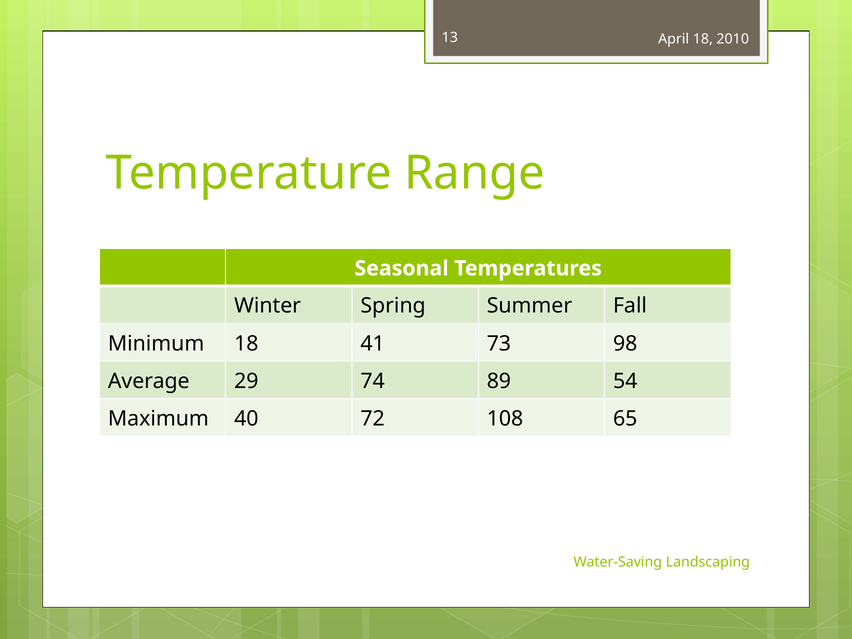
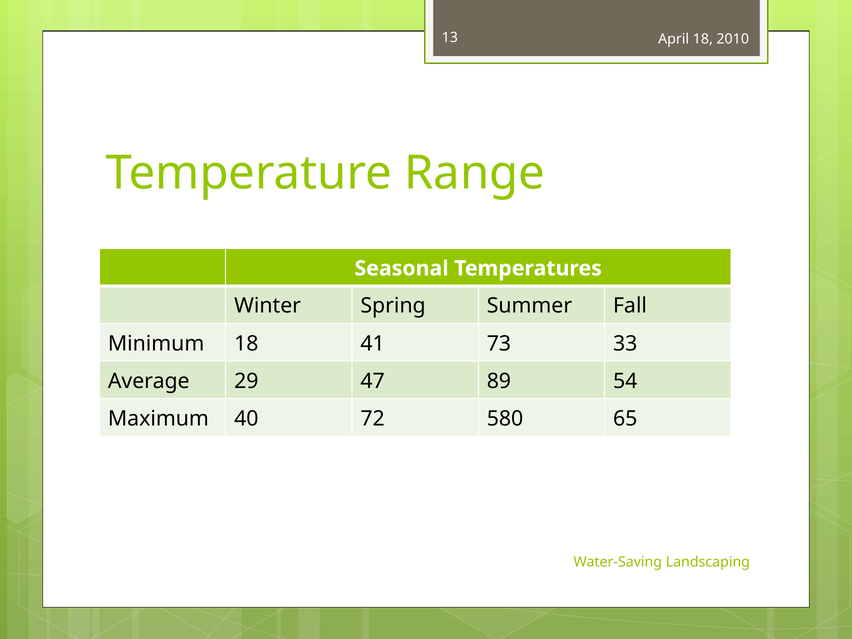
98: 98 -> 33 (625, 343)
74: 74 -> 47 (373, 381)
108: 108 -> 580 (505, 419)
